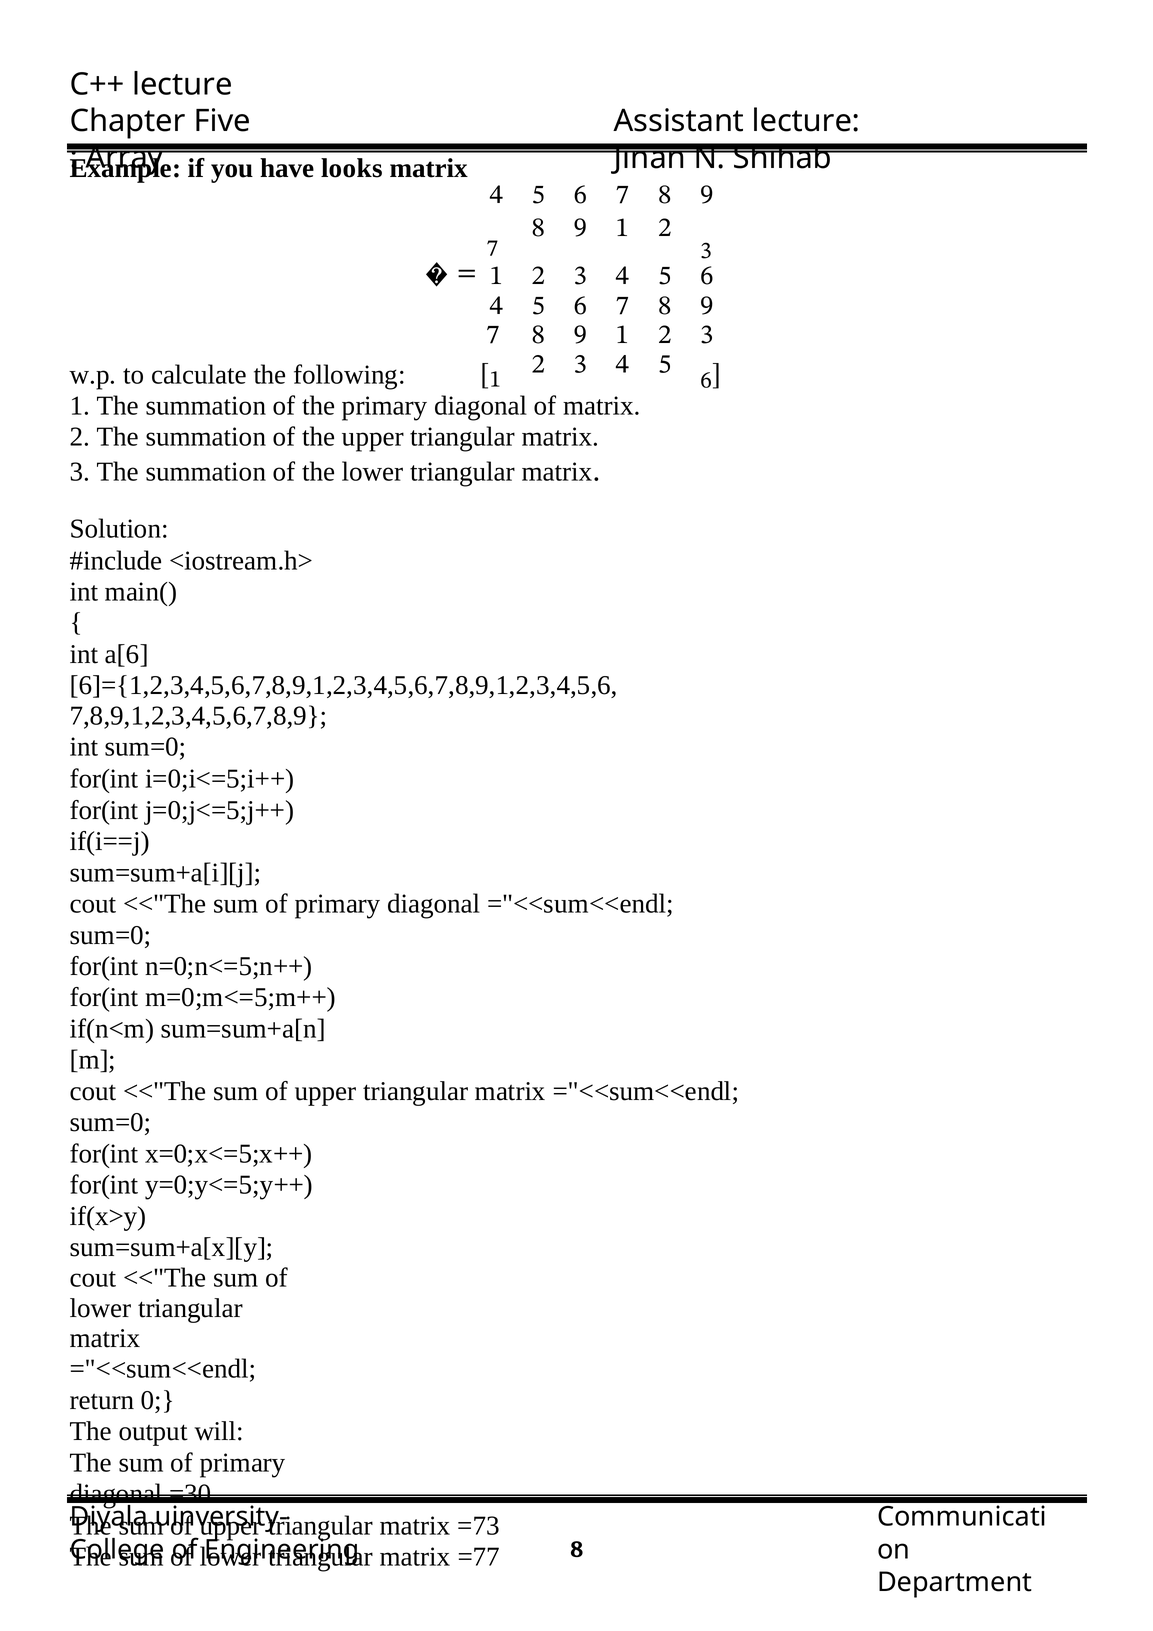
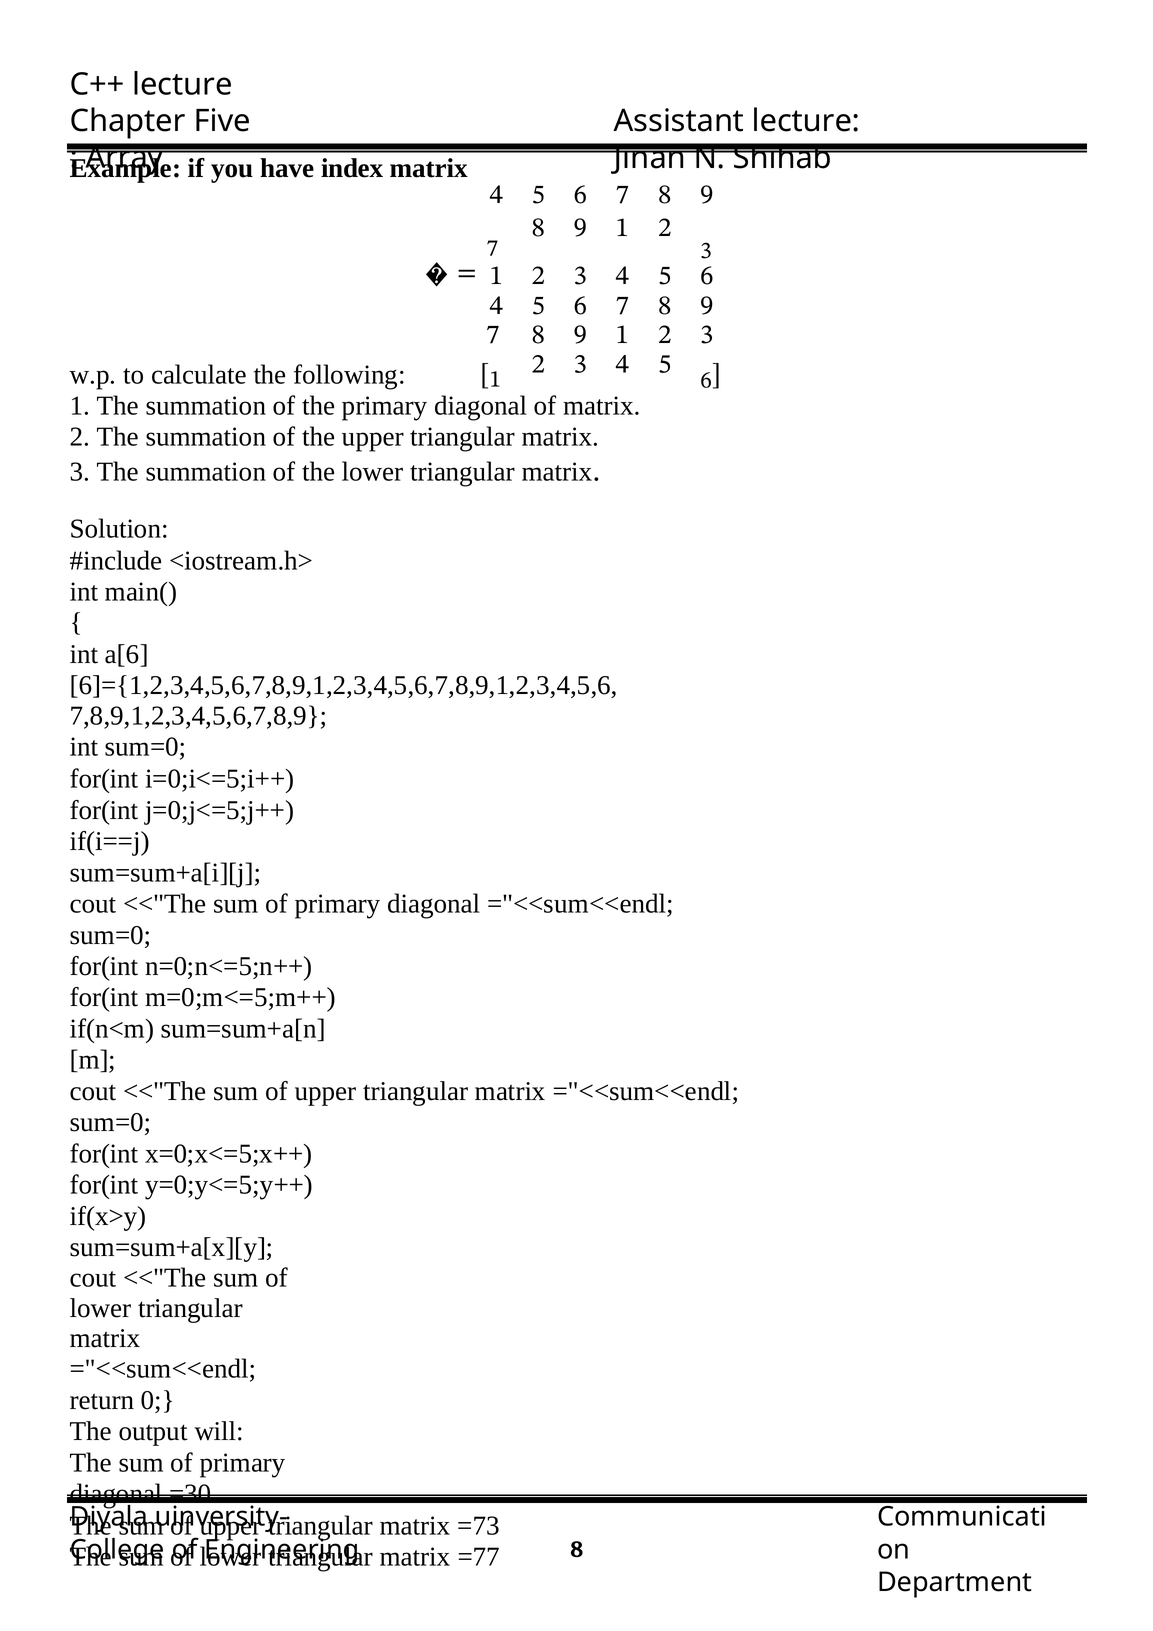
looks: looks -> index (352, 168)
